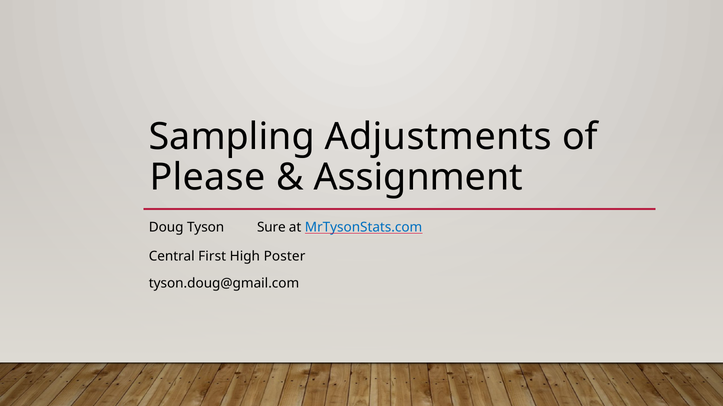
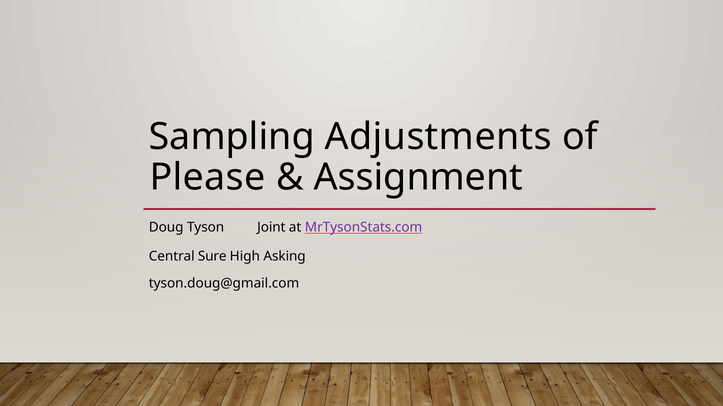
Sure: Sure -> Joint (271, 228)
MrTysonStats.com colour: blue -> purple (364, 228)
First: First -> Sure (212, 257)
Poster: Poster -> Asking (285, 257)
